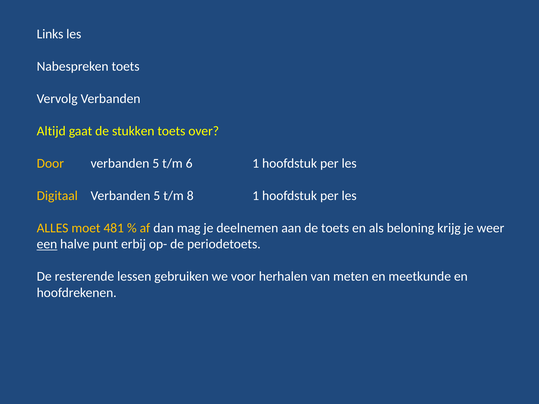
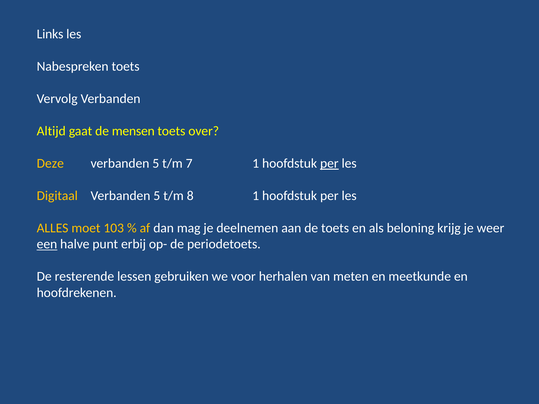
stukken: stukken -> mensen (133, 131)
Door: Door -> Deze (50, 163)
6: 6 -> 7 (189, 163)
per underline: none -> present (329, 163)
481: 481 -> 103 (114, 228)
